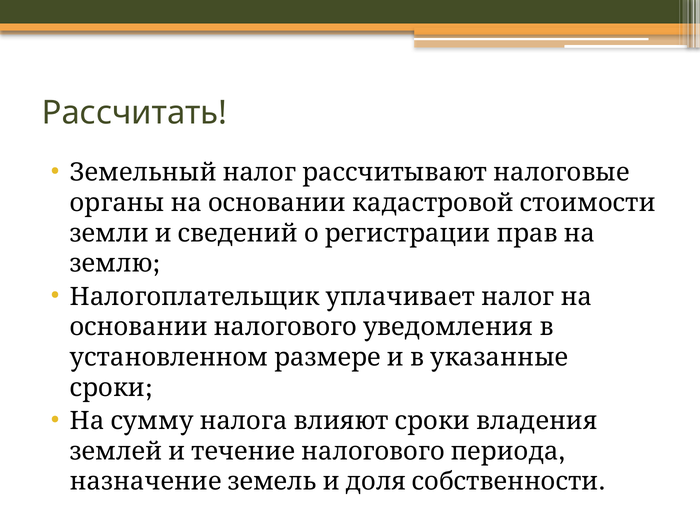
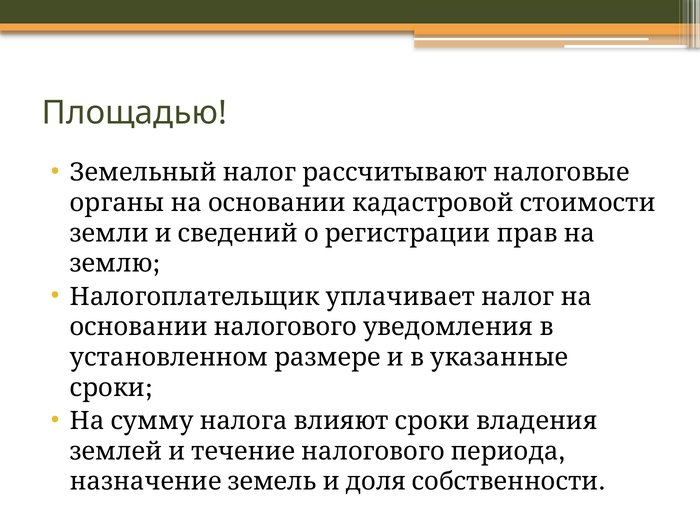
Рассчитать: Рассчитать -> Площадью (134, 113)
